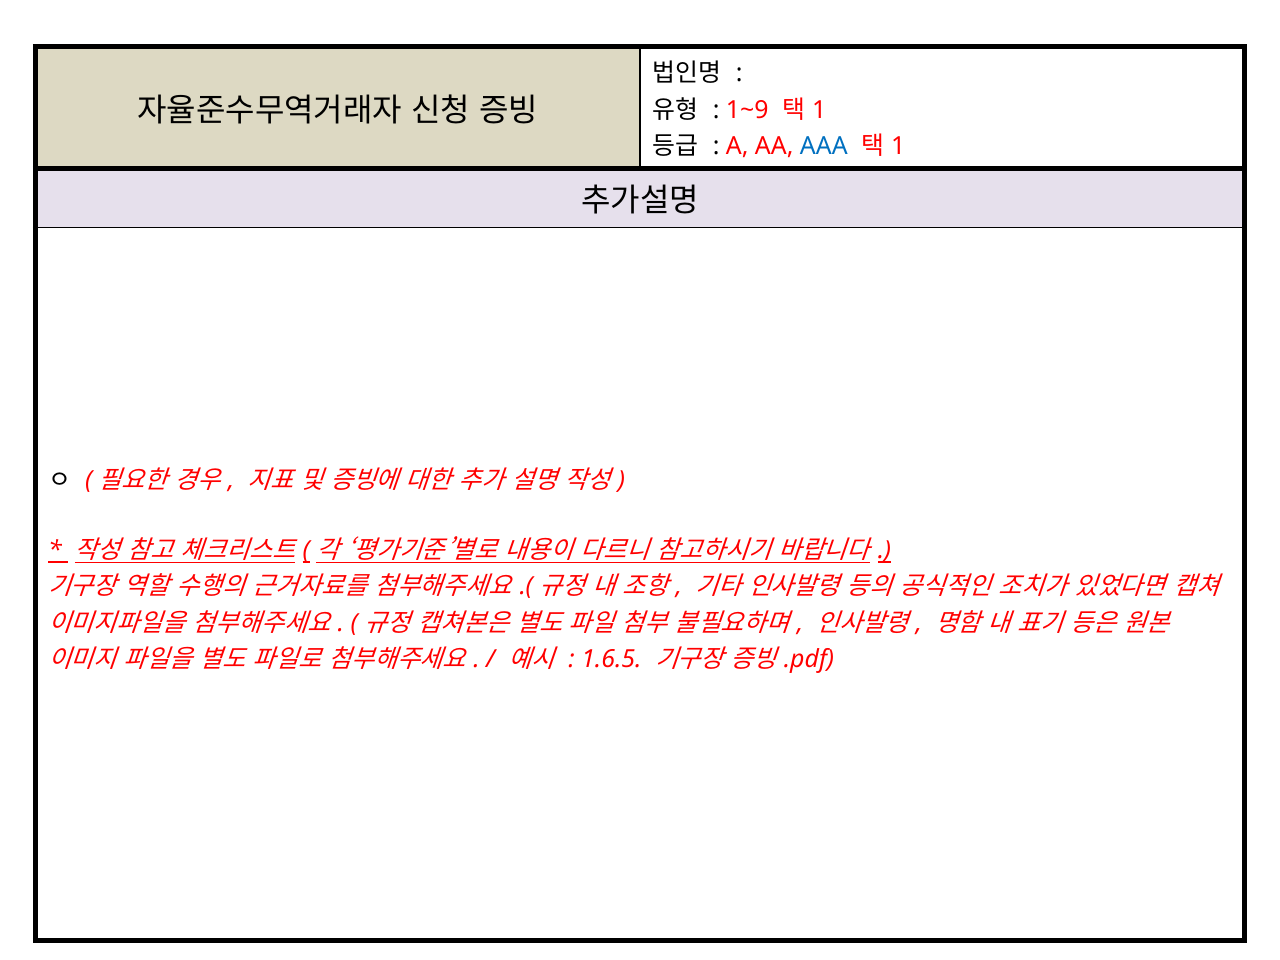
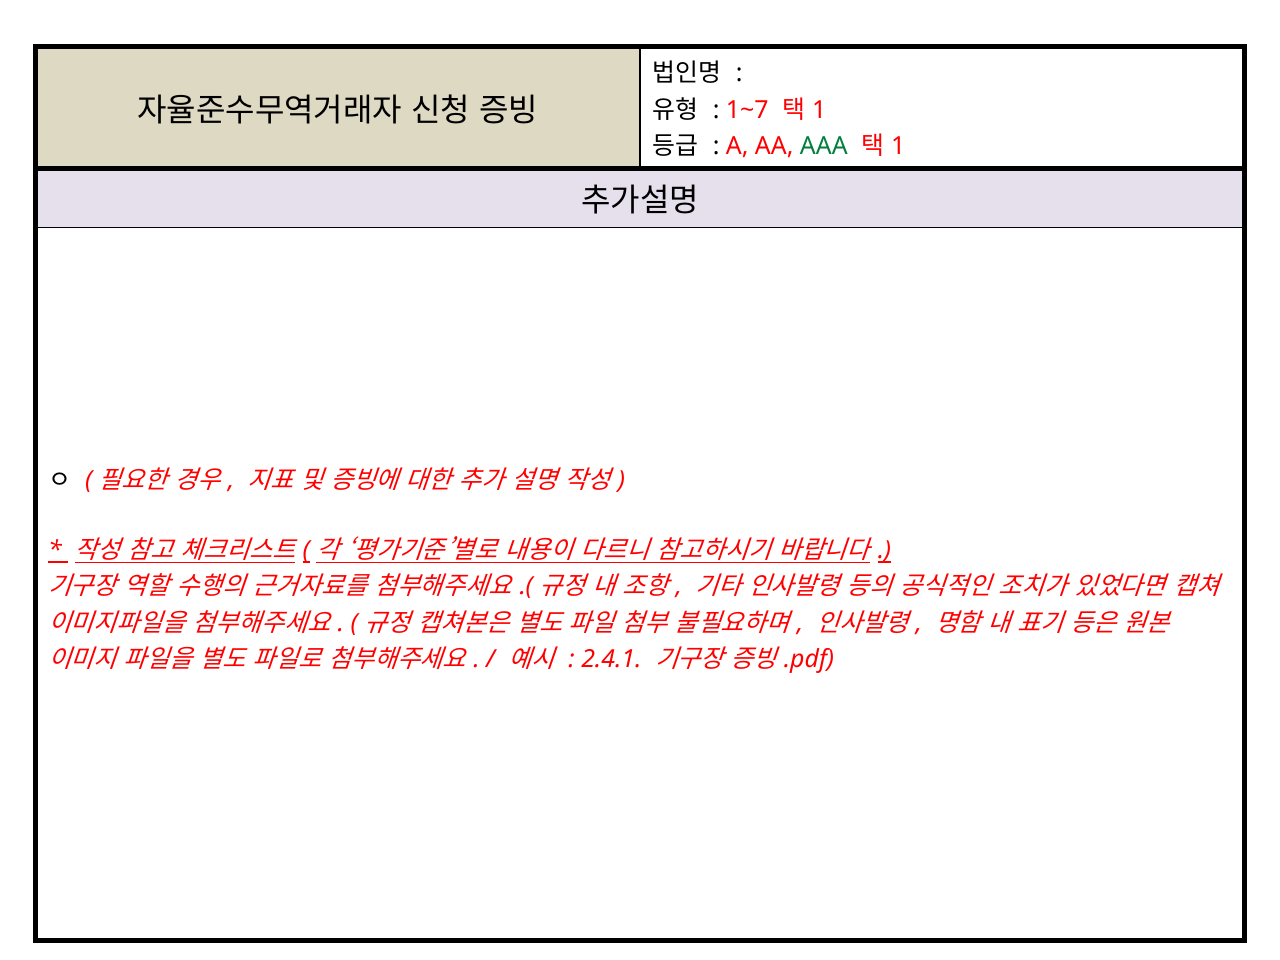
1~9: 1~9 -> 1~7 (747, 110)
AAA colour: blue -> green (824, 146)
1.6.5: 1.6.5 -> 2.4.1 (611, 659)
